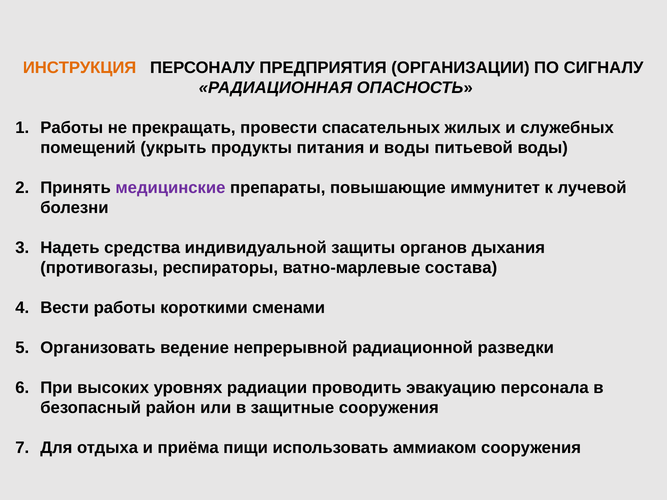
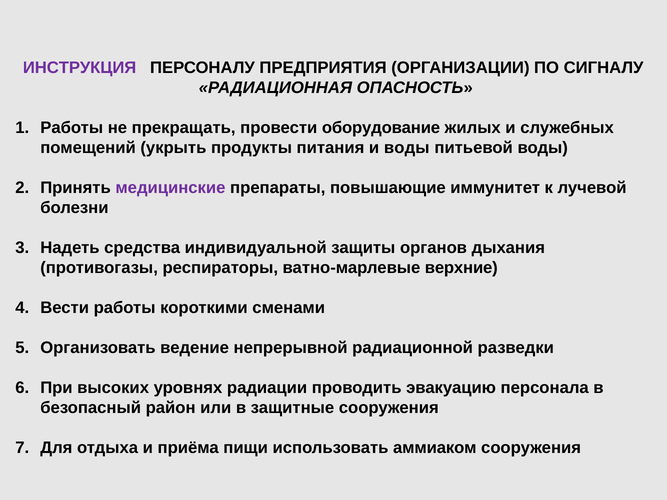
ИНСТРУКЦИЯ colour: orange -> purple (80, 68)
спасательных: спасательных -> оборудование (381, 128)
состава: состава -> верхние (461, 268)
